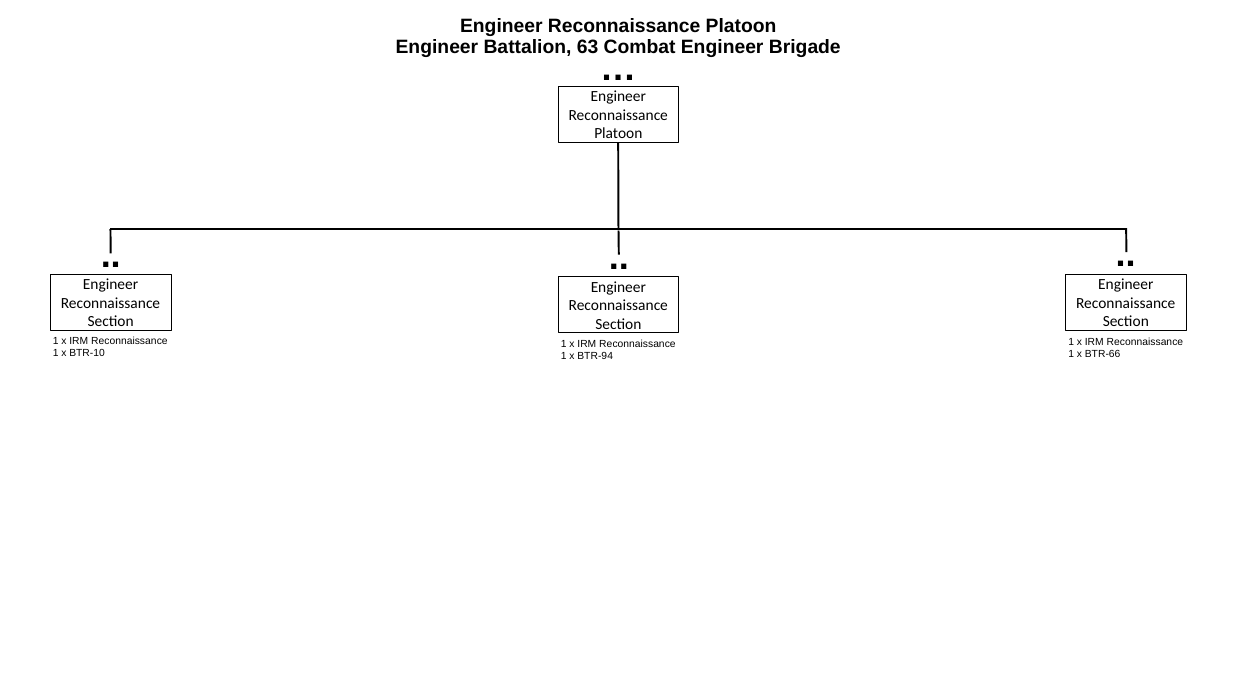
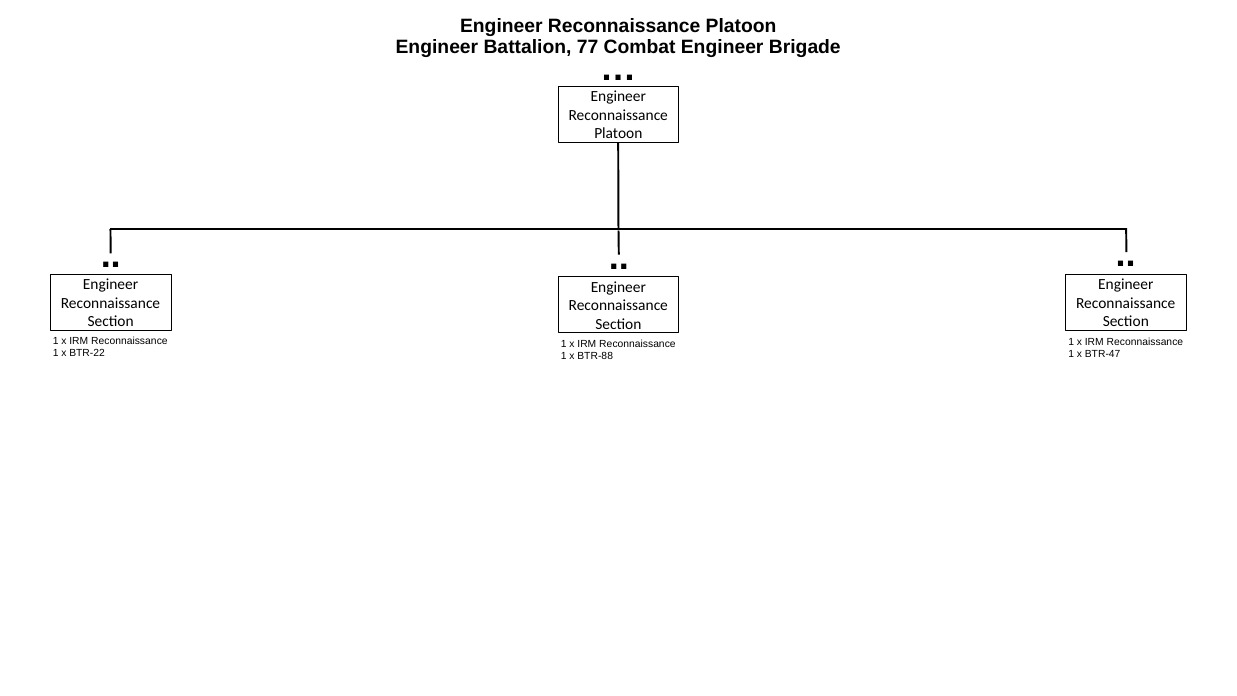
63: 63 -> 77 (588, 47)
BTR-10: BTR-10 -> BTR-22 (87, 353)
BTR-66: BTR-66 -> BTR-47 (1103, 354)
BTR-94: BTR-94 -> BTR-88 (595, 356)
